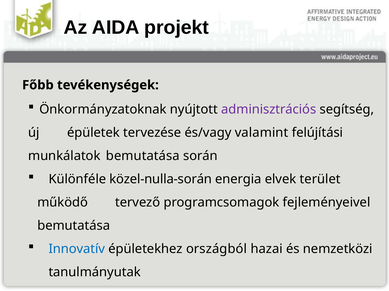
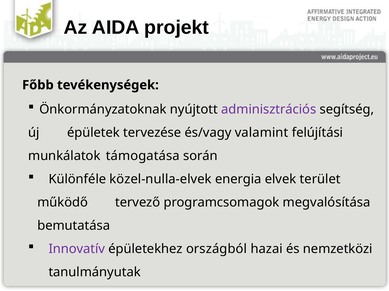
munkálatok bemutatása: bemutatása -> támogatása (143, 156)
közel-nulla-során: közel-nulla-során -> közel-nulla-elvek (161, 180)
fejleményeivel: fejleményeivel -> megvalósítása (327, 203)
Innovatív colour: blue -> purple (77, 250)
